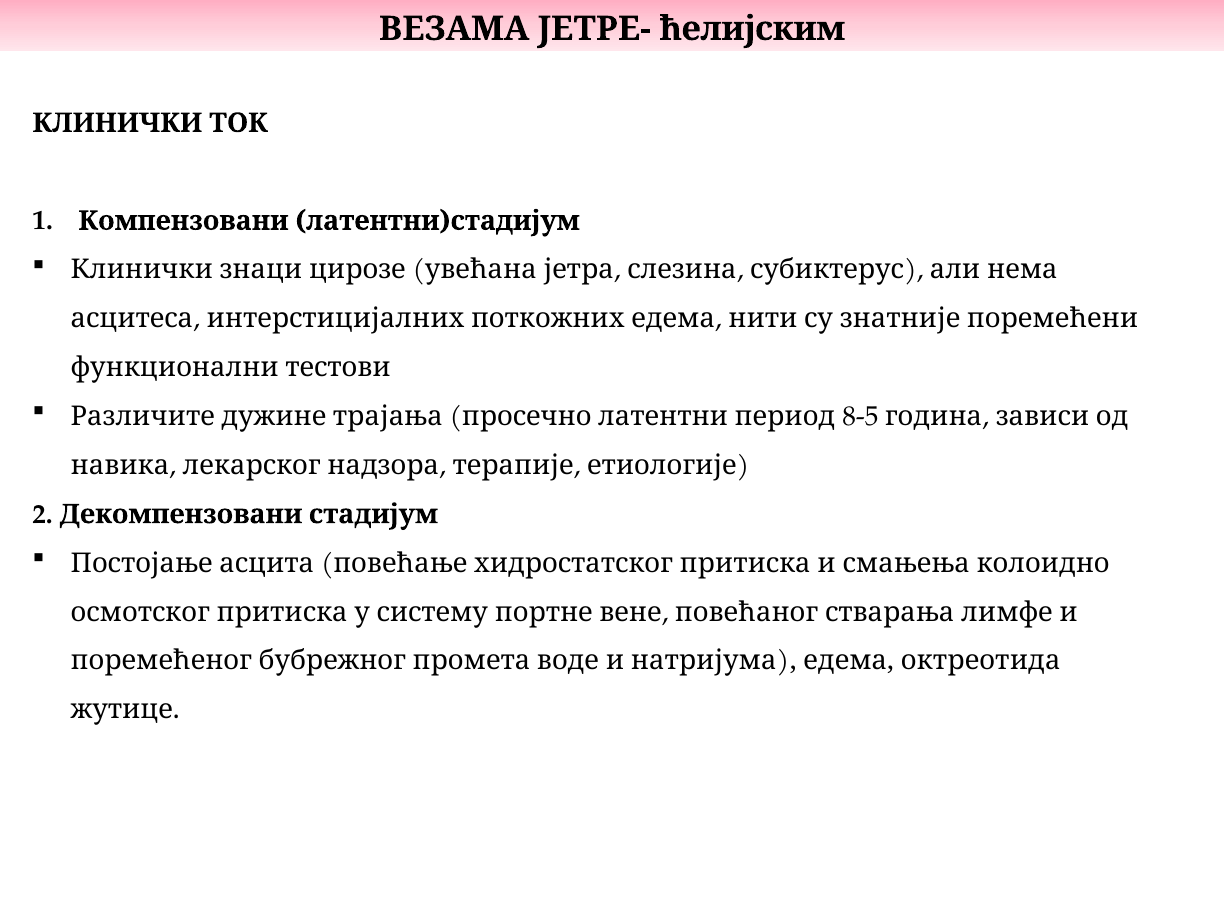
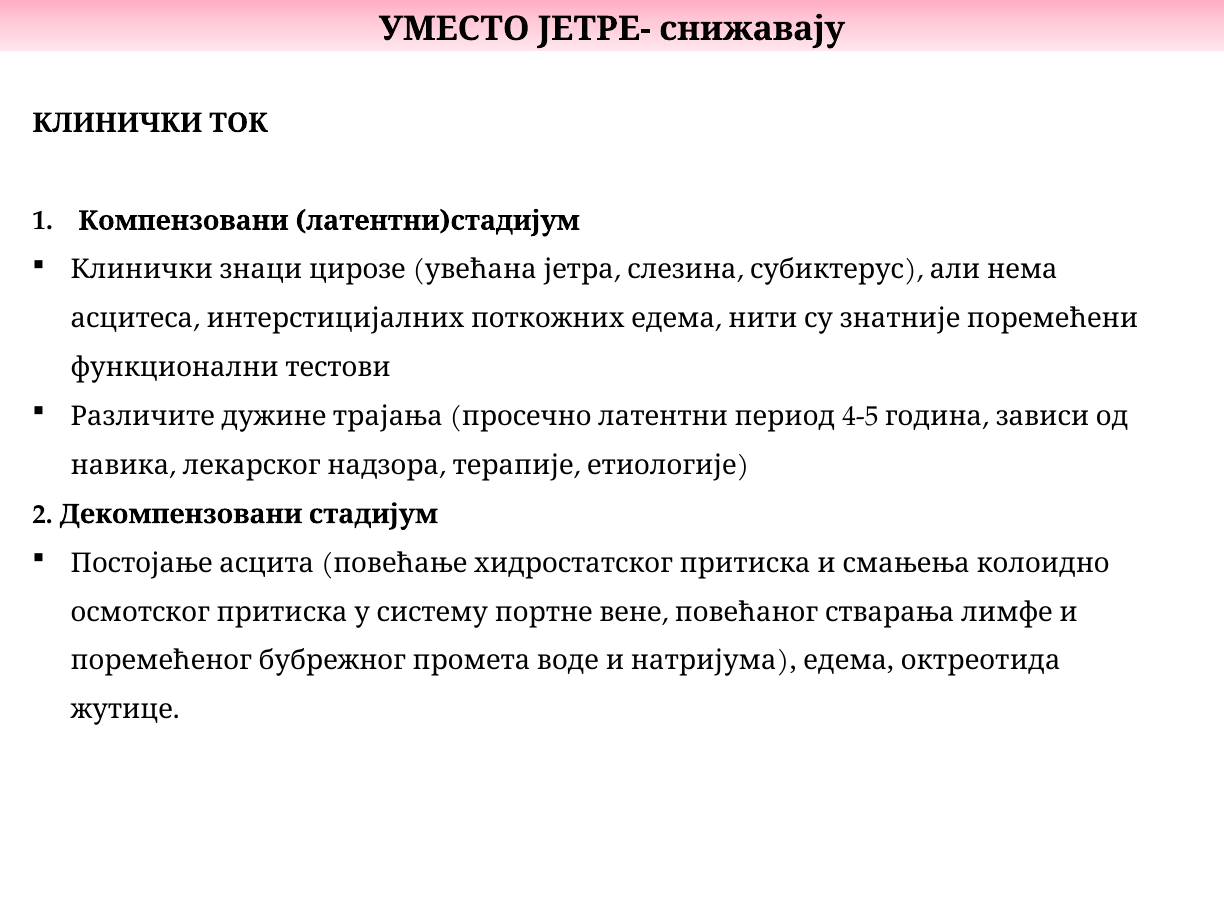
ВЕЗАМА: ВЕЗАМА -> УМЕСТО (454, 29)
ћелијским: ћелијским -> снижавају (752, 29)
8-5: 8-5 -> 4-5 (860, 416)
